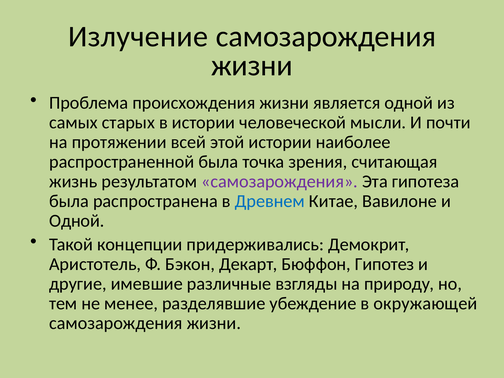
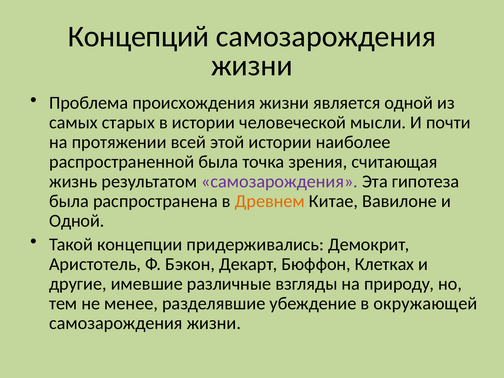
Излучение: Излучение -> Концепций (138, 37)
Древнем colour: blue -> orange (270, 201)
Гипотез: Гипотез -> Клетках (385, 264)
